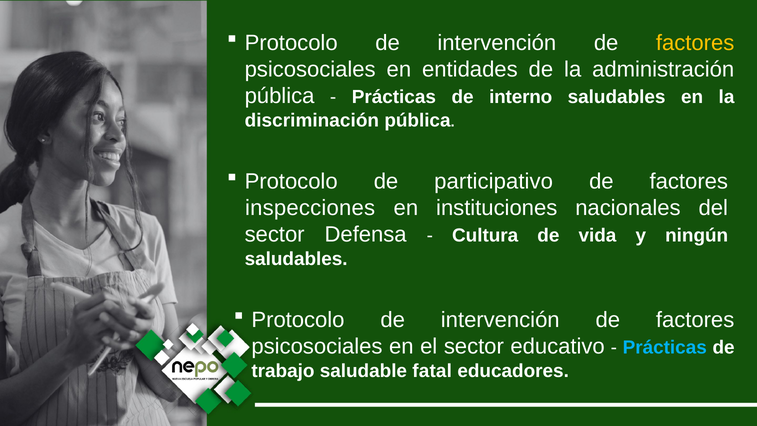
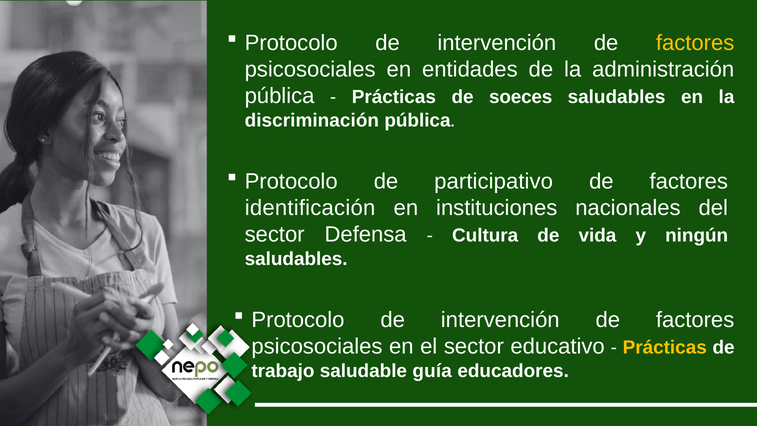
interno: interno -> soeces (521, 97)
inspecciones: inspecciones -> identificación (310, 208)
Prácticas colour: light blue -> yellow (665, 347)
fatal: fatal -> guía (432, 371)
